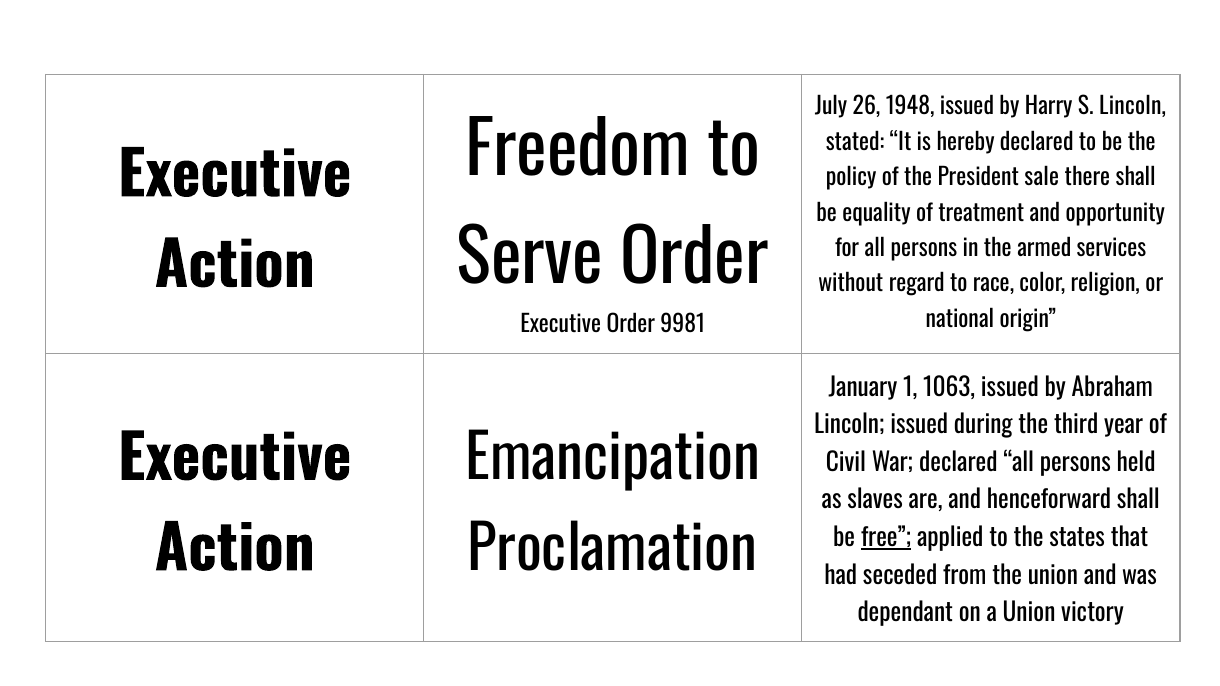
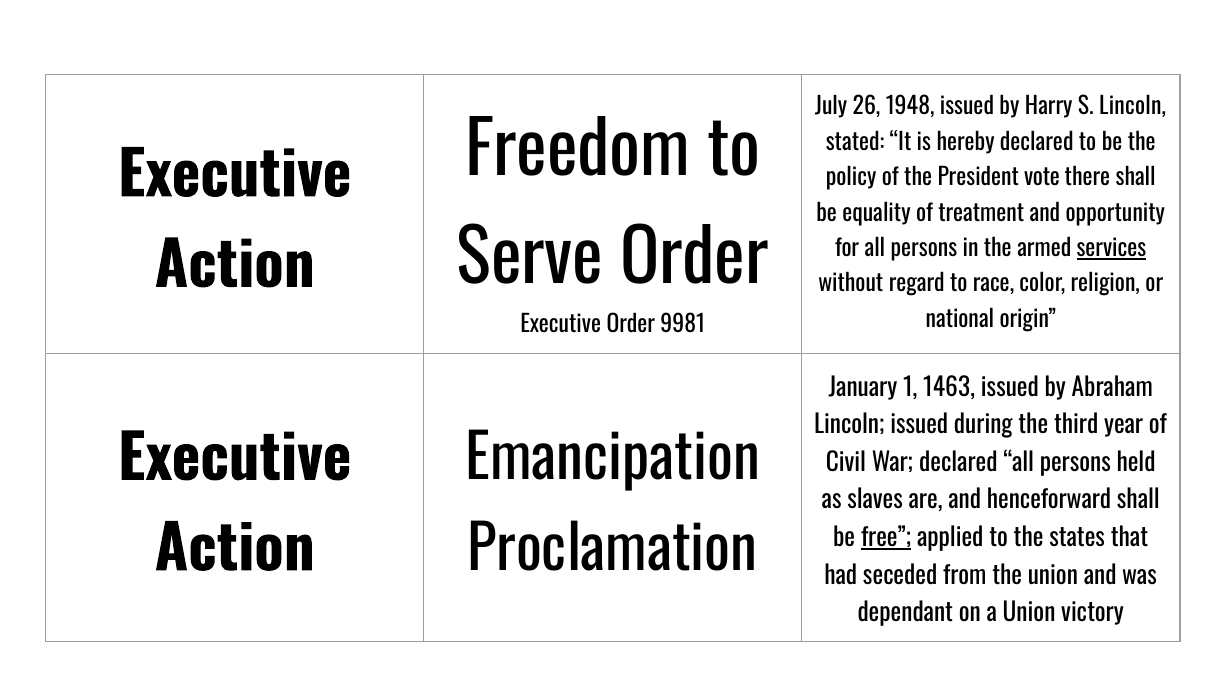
sale: sale -> vote (1042, 178)
services underline: none -> present (1111, 249)
1063: 1063 -> 1463 (949, 388)
